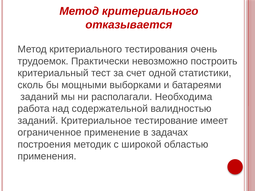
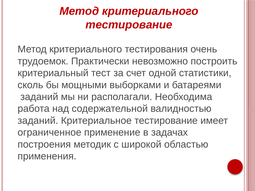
отказывается: отказывается -> тестирование (129, 25)
